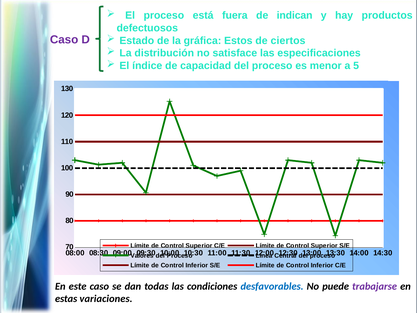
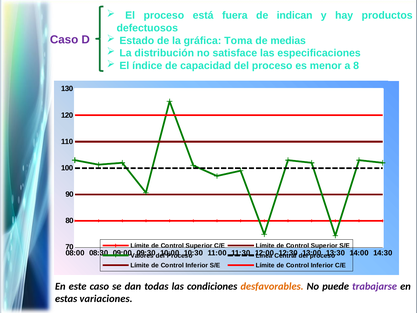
Estos: Estos -> Toma (238, 41)
ciertos: ciertos -> medias (288, 41)
5: 5 -> 8 (356, 66)
desfavorables colour: blue -> orange (272, 286)
